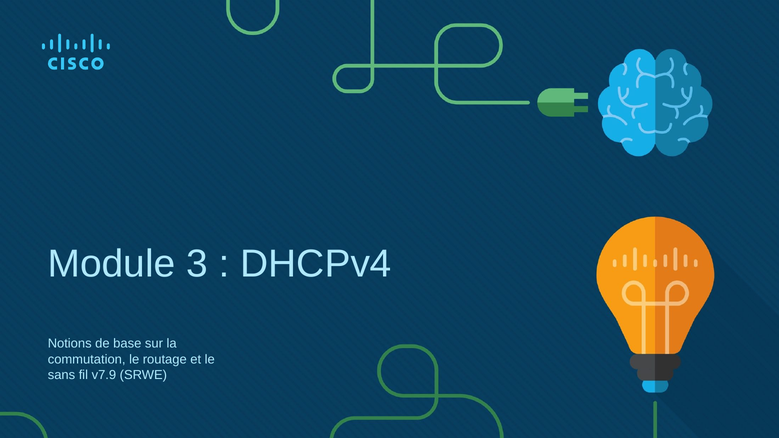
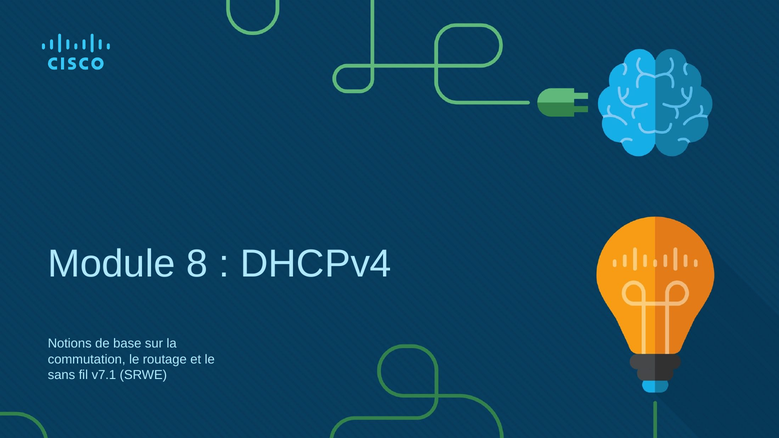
3: 3 -> 8 (197, 264)
v7.9: v7.9 -> v7.1 (104, 375)
